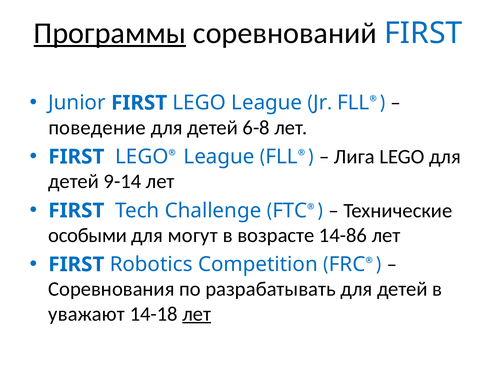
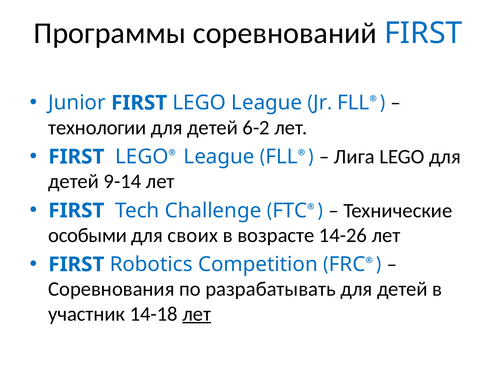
Программы underline: present -> none (110, 33)
поведение: поведение -> технологии (97, 128)
6-8: 6-8 -> 6-2 (256, 128)
могут: могут -> своих (193, 235)
14-86: 14-86 -> 14-26 (343, 235)
уважают: уважают -> участник (87, 314)
